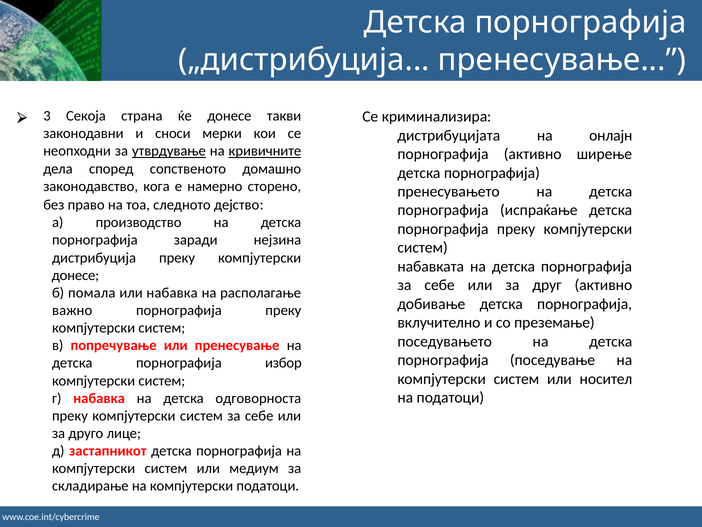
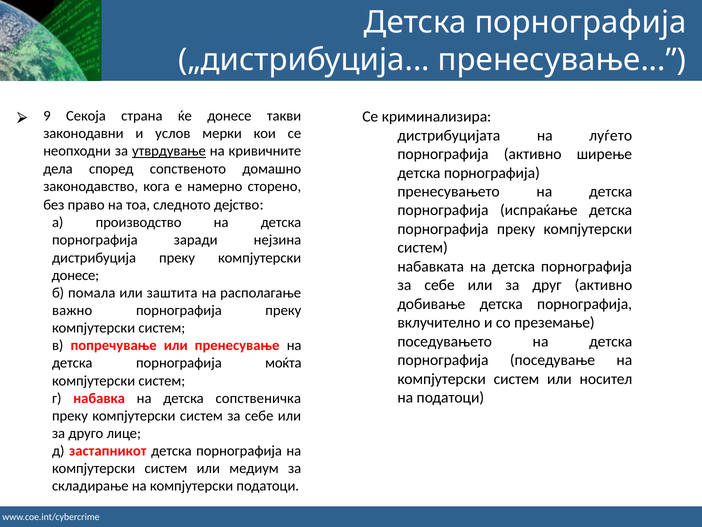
3: 3 -> 9 (47, 116)
сноси: сноси -> услов (173, 133)
онлајн: онлајн -> луѓето (611, 135)
кривичните underline: present -> none (265, 151)
или набавка: набавка -> заштита (172, 293)
избор: избор -> моќта (283, 363)
одговорноста: одговорноста -> сопственичка (258, 398)
